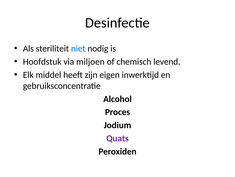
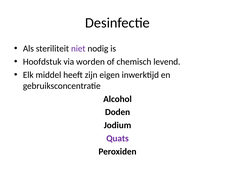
niet colour: blue -> purple (78, 48)
miljoen: miljoen -> worden (90, 61)
Proces: Proces -> Doden (118, 112)
